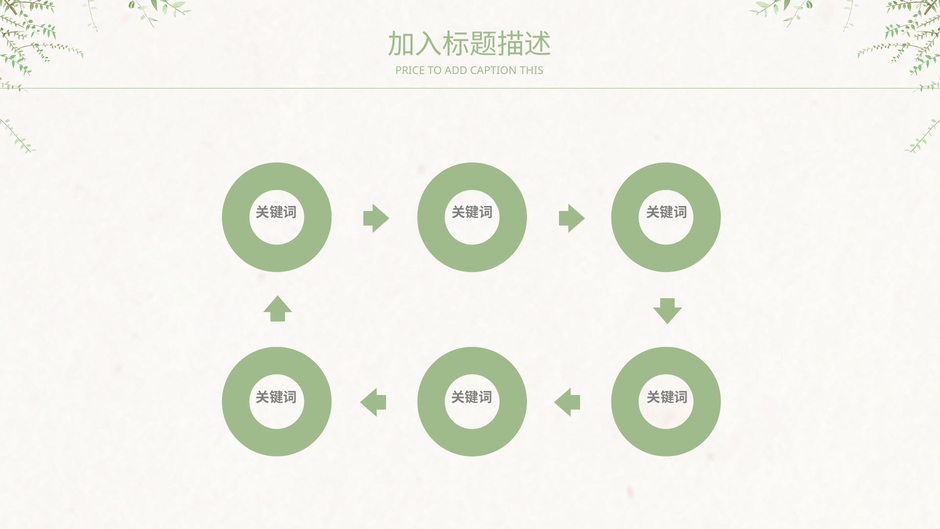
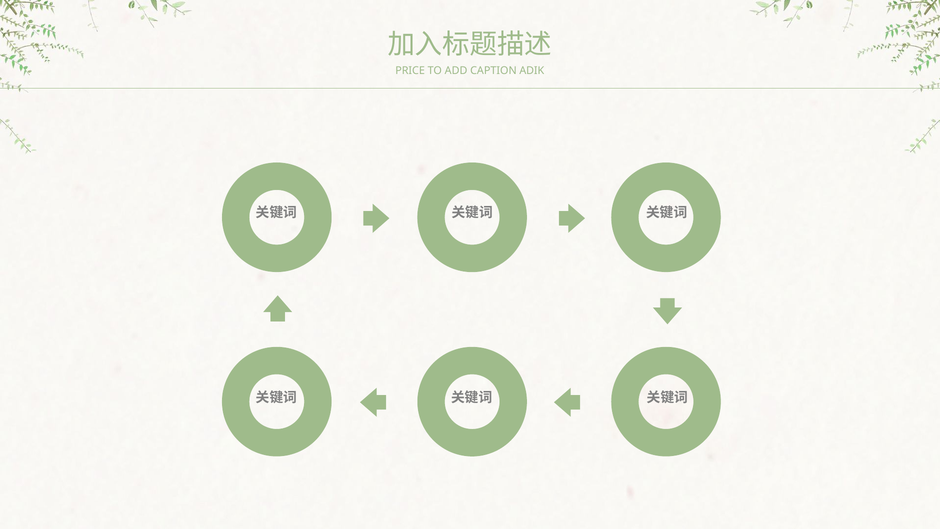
THIS: THIS -> ADIK (532, 71)
